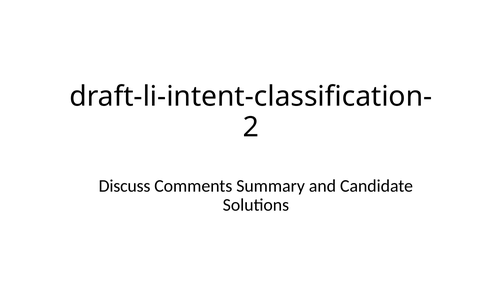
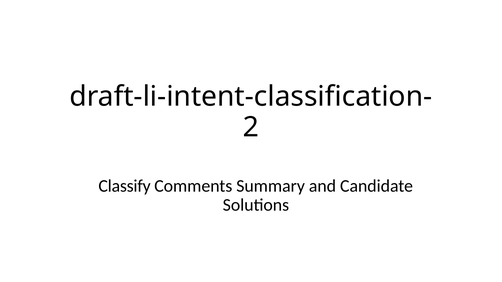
Discuss: Discuss -> Classify (125, 186)
